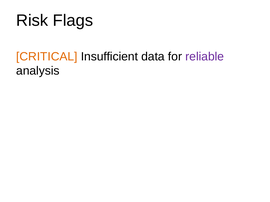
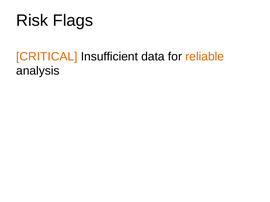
reliable colour: purple -> orange (205, 57)
